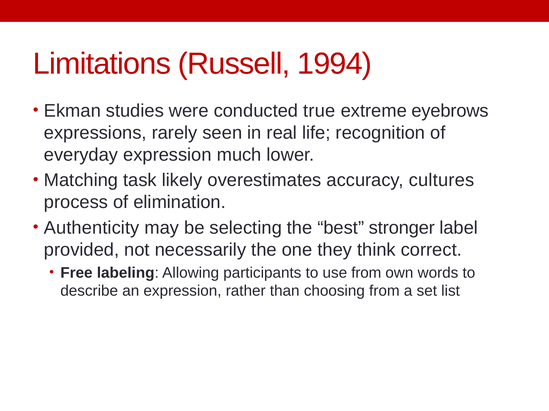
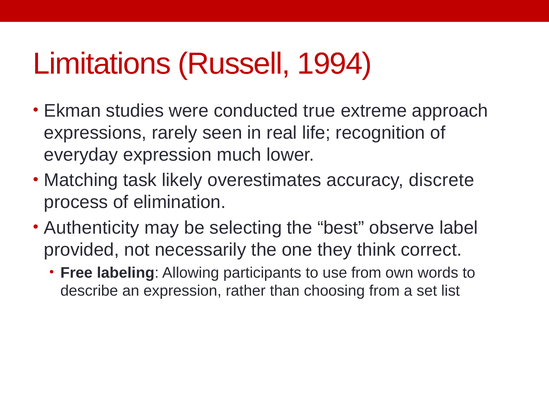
eyebrows: eyebrows -> approach (450, 111)
cultures: cultures -> discrete (442, 181)
stronger: stronger -> observe (402, 228)
